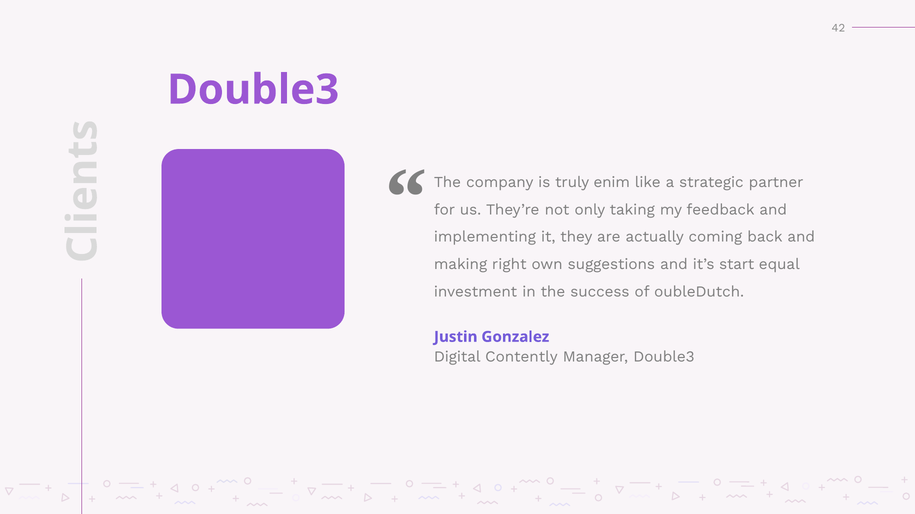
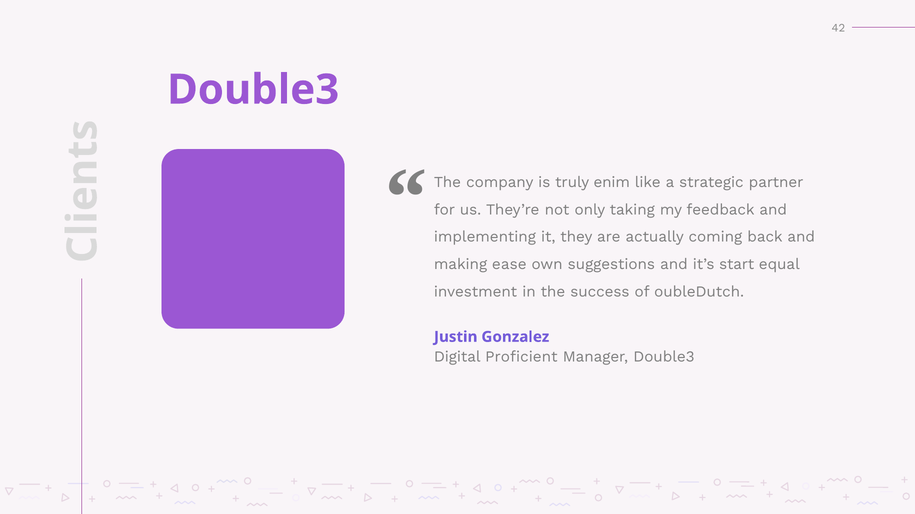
right: right -> ease (509, 265)
Contently: Contently -> Proficient (521, 357)
